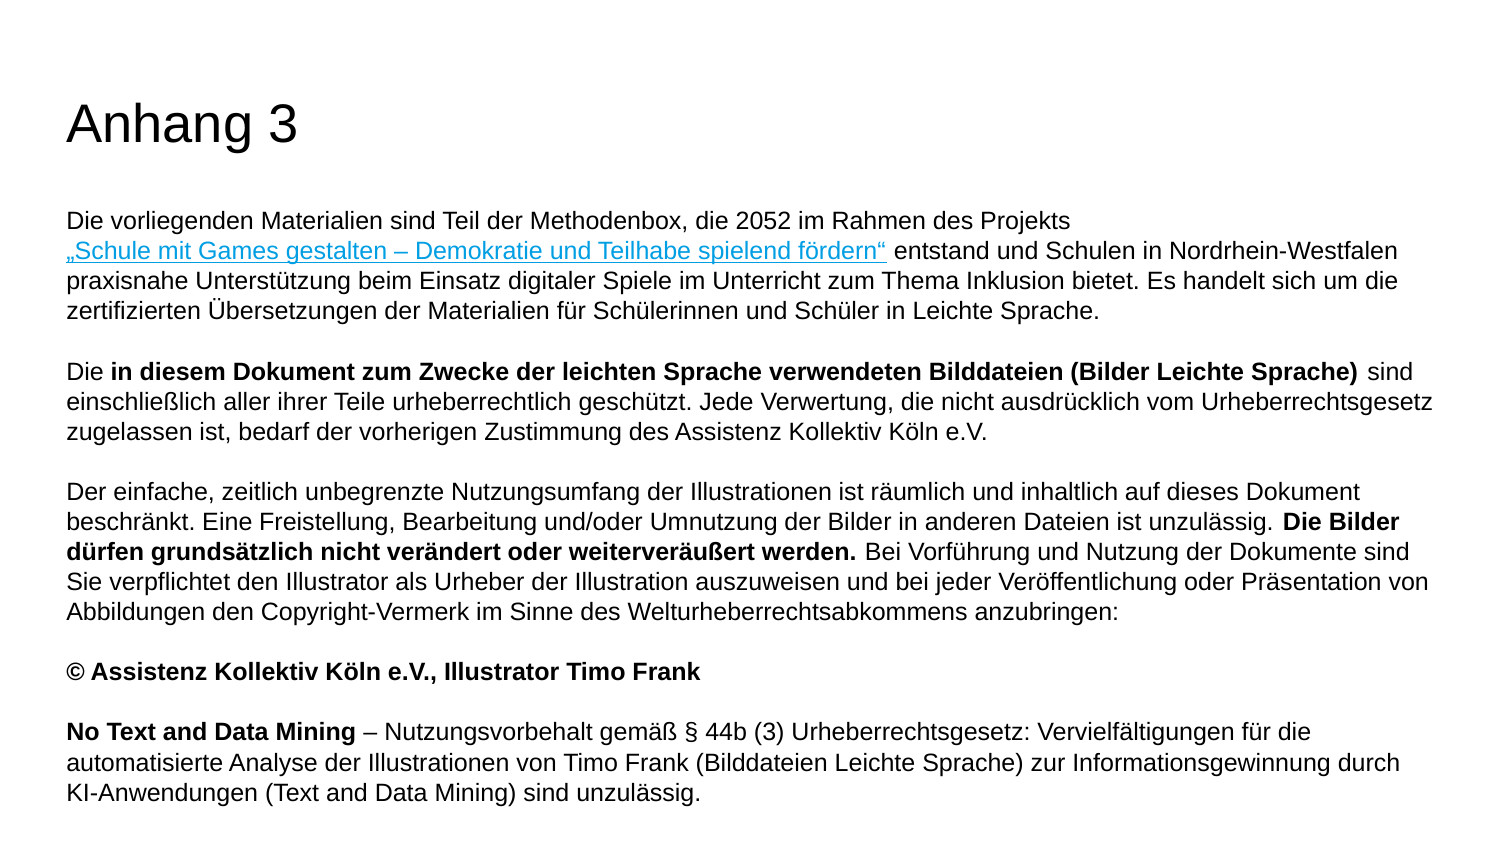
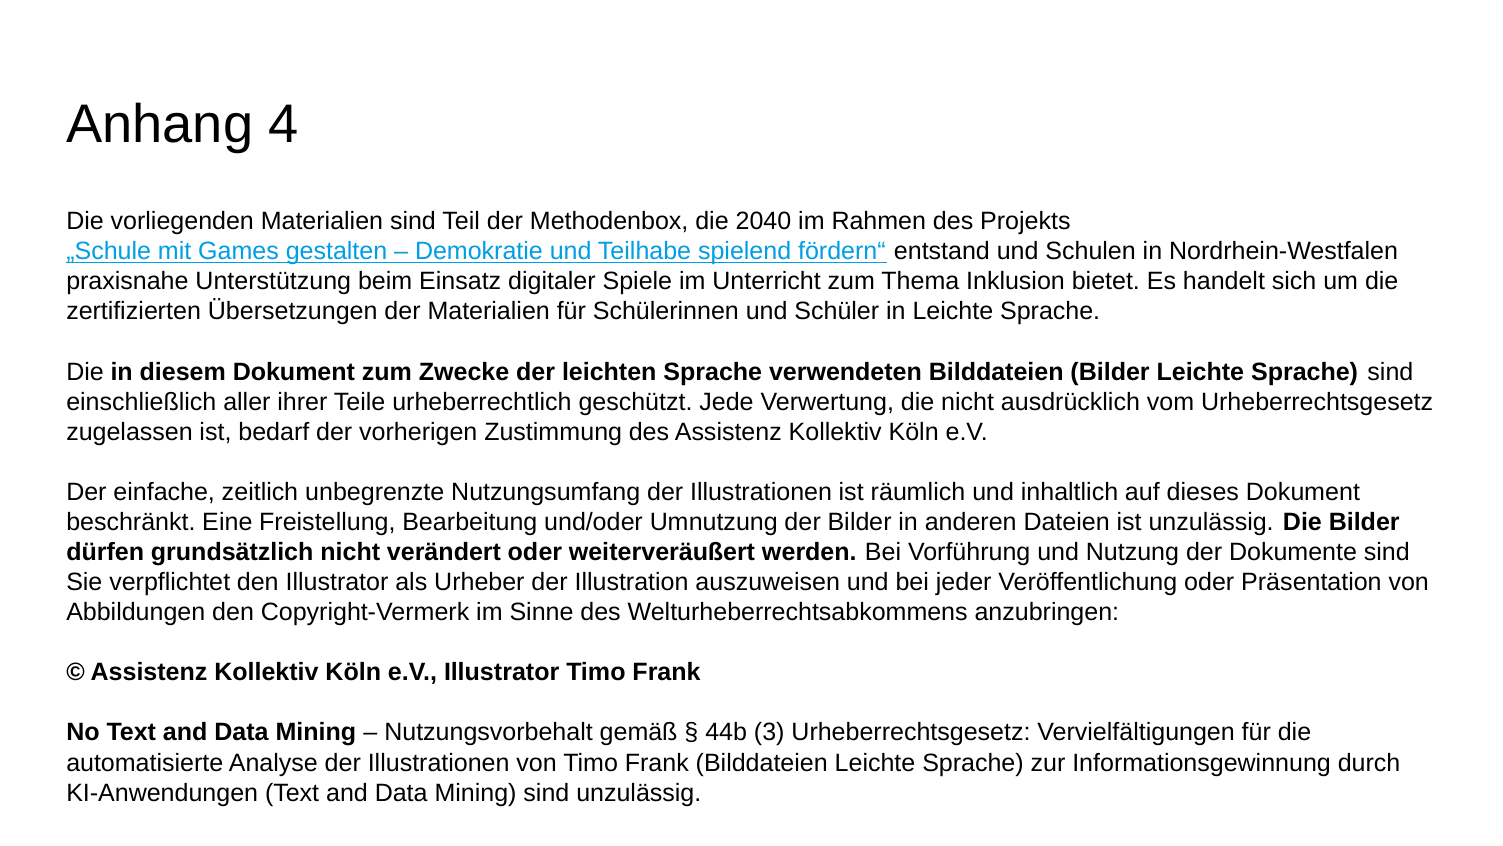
Anhang 3: 3 -> 4 (283, 125)
2052: 2052 -> 2040 (763, 221)
